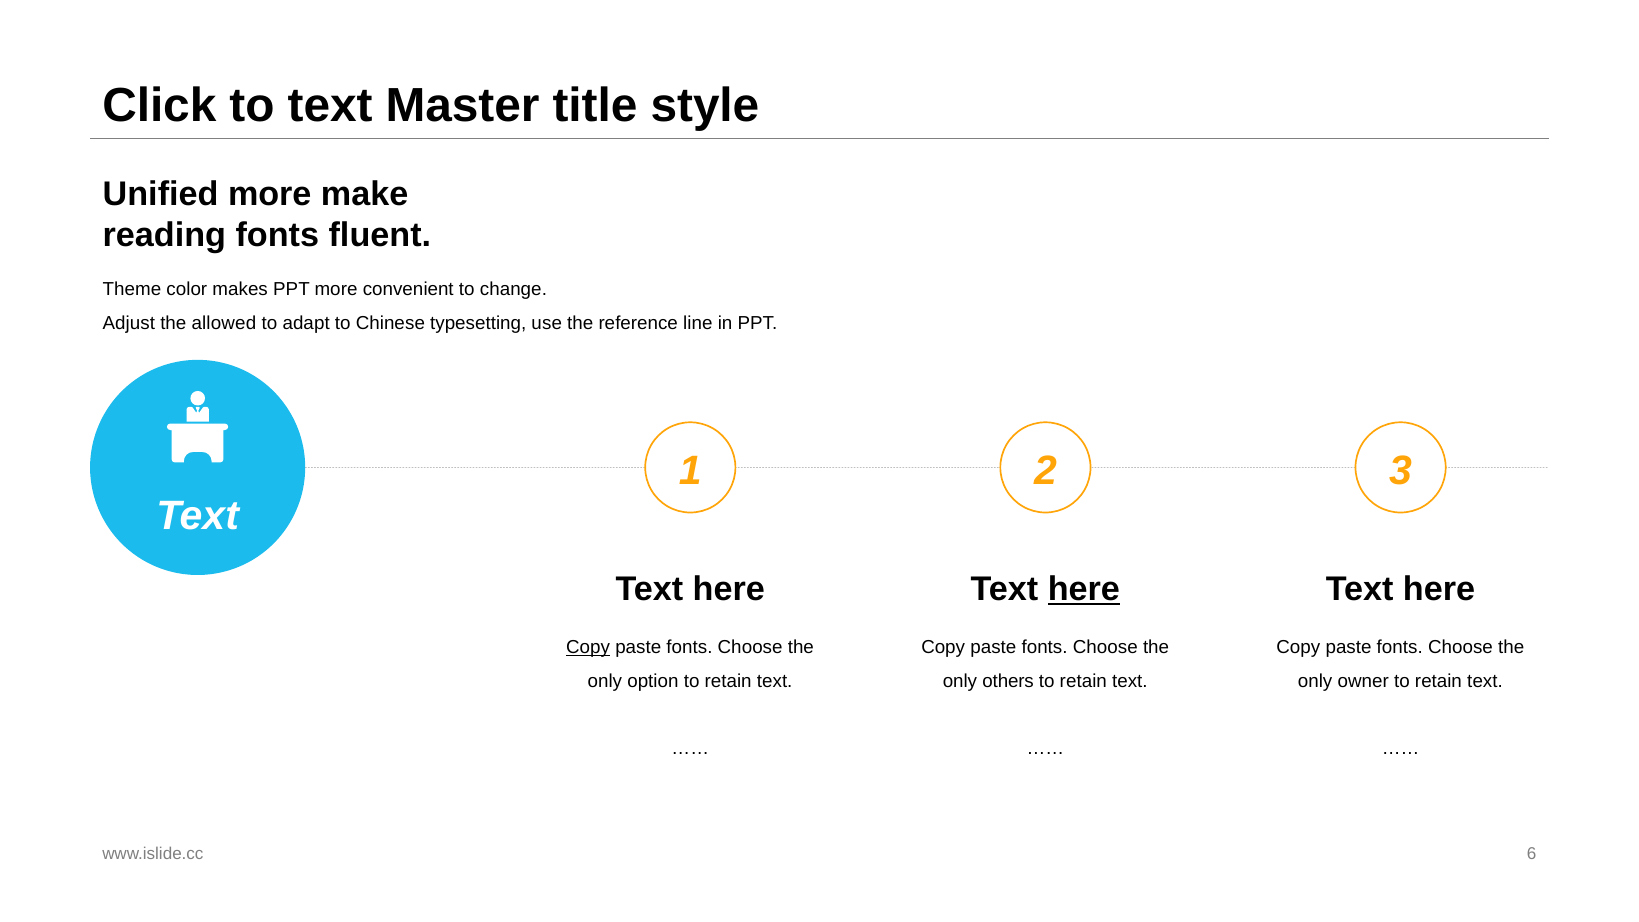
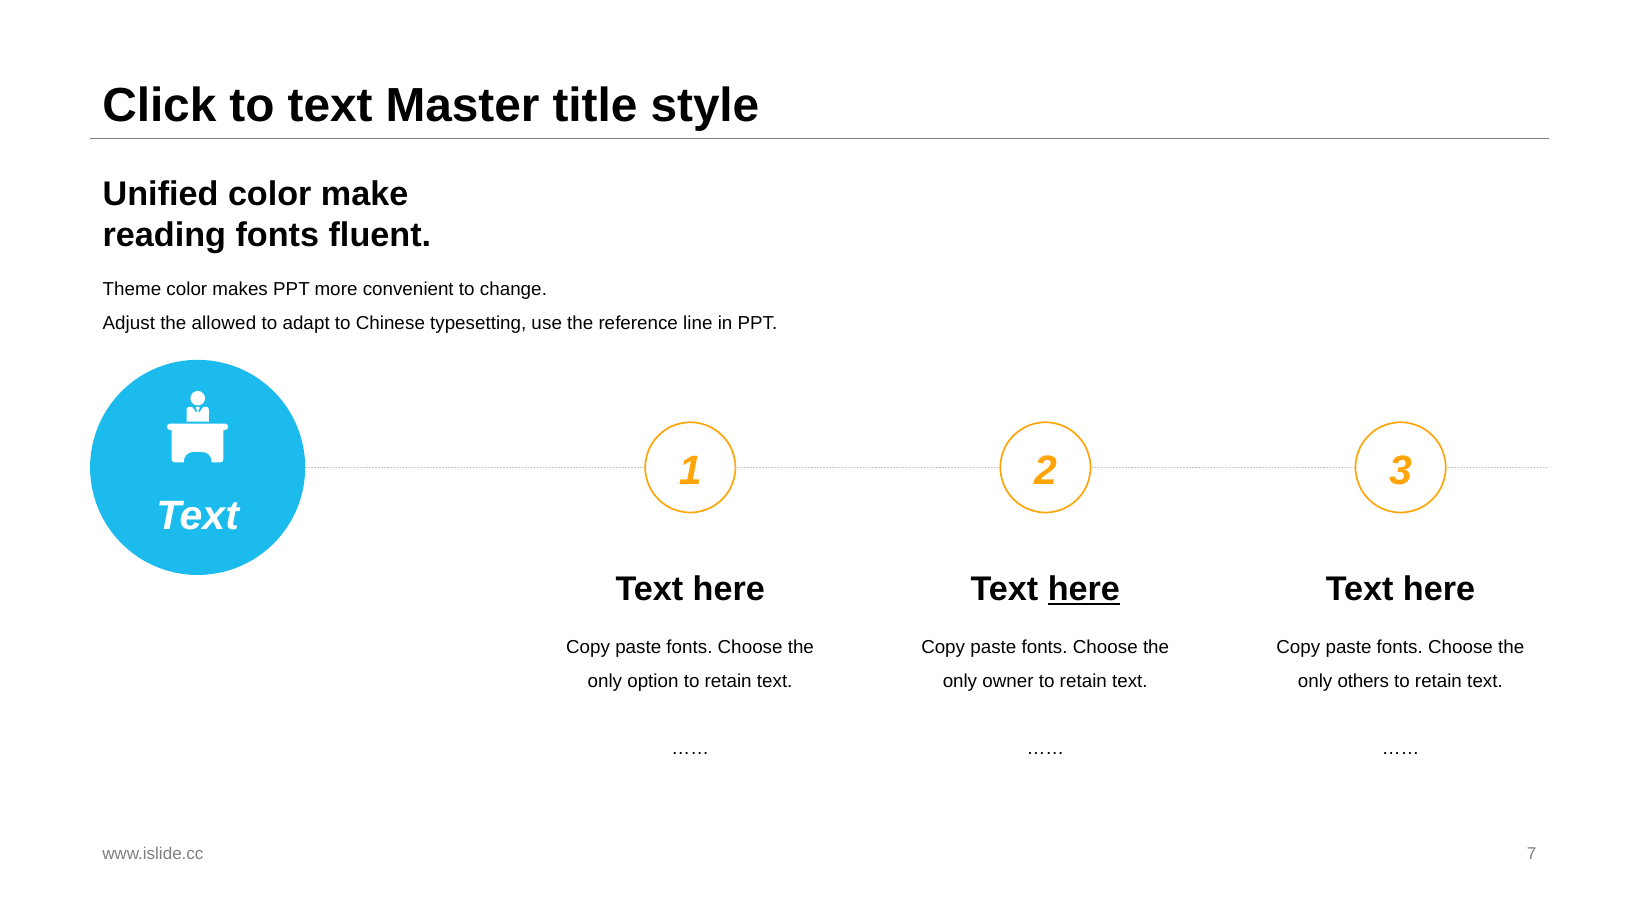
Unified more: more -> color (270, 194)
Copy underline: present -> none (588, 647)
others: others -> owner (1008, 681)
owner: owner -> others (1363, 681)
6: 6 -> 7 (1532, 854)
